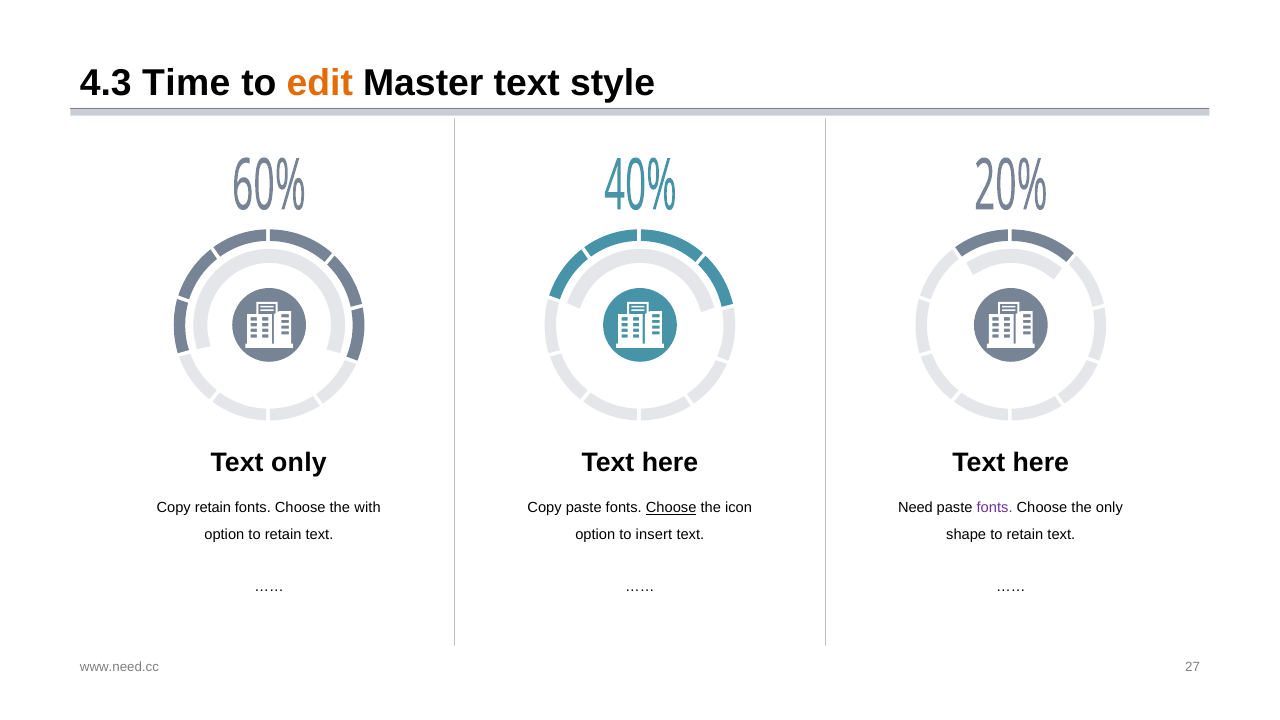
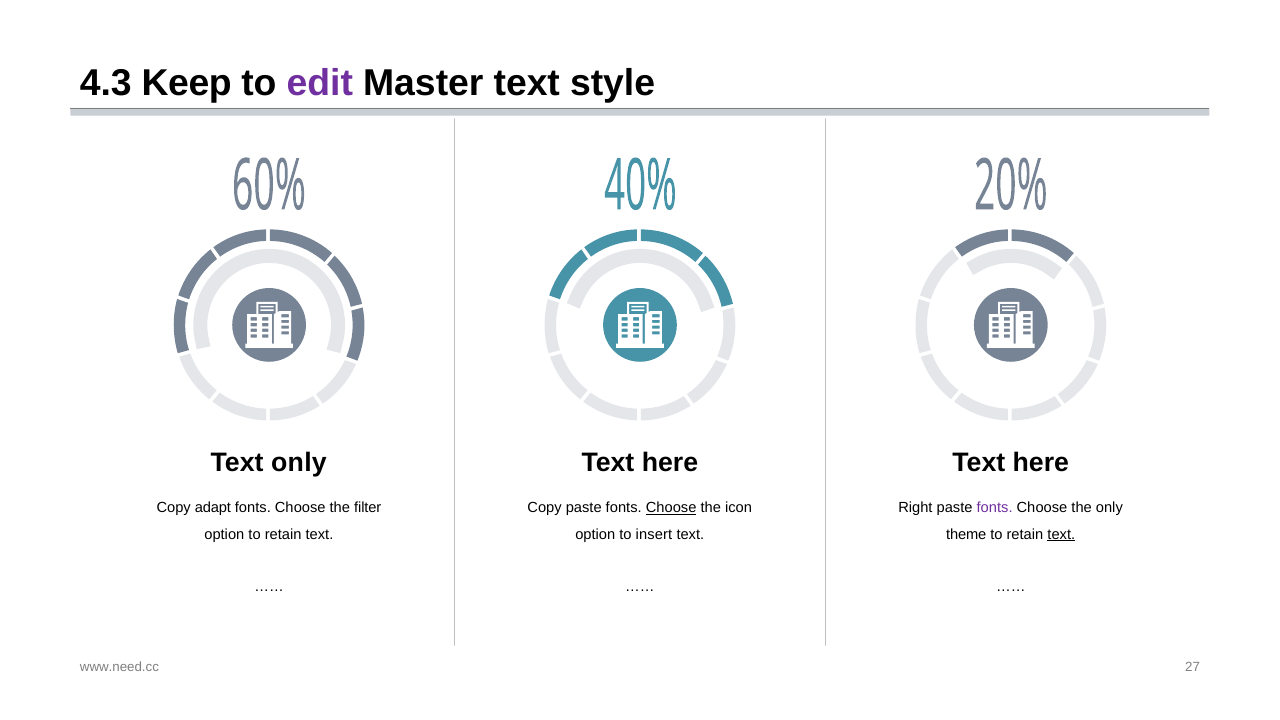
Time: Time -> Keep (187, 83)
edit colour: orange -> purple (320, 83)
Copy retain: retain -> adapt (213, 508)
with: with -> filter (368, 508)
Need: Need -> Right (915, 508)
shape: shape -> theme (966, 534)
text underline: none -> present (1061, 534)
